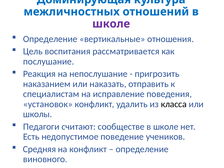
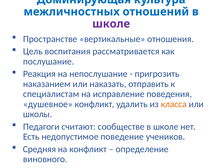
Определение: Определение -> Пространстве (50, 39)
установок: установок -> душевное (48, 104)
класса colour: black -> orange (174, 104)
